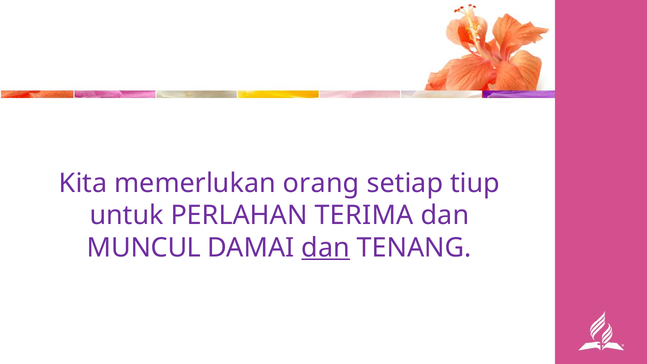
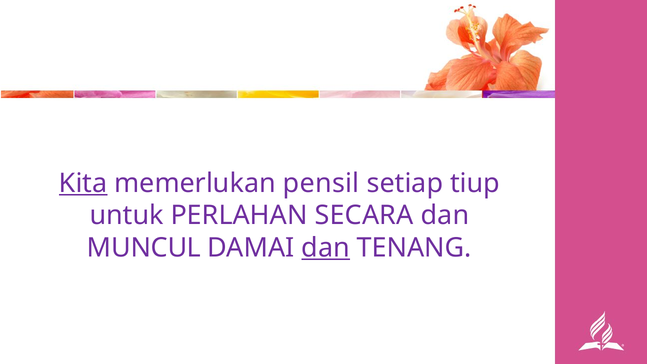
Kita underline: none -> present (83, 183)
orang: orang -> pensil (321, 183)
TERIMA: TERIMA -> SECARA (364, 215)
